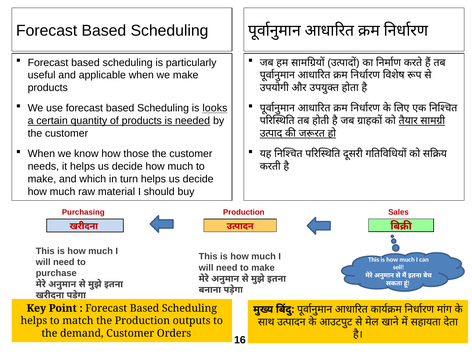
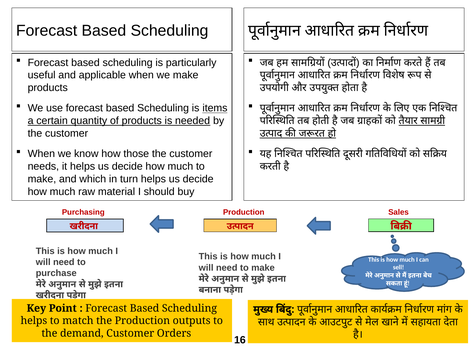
looks: looks -> items (215, 108)
